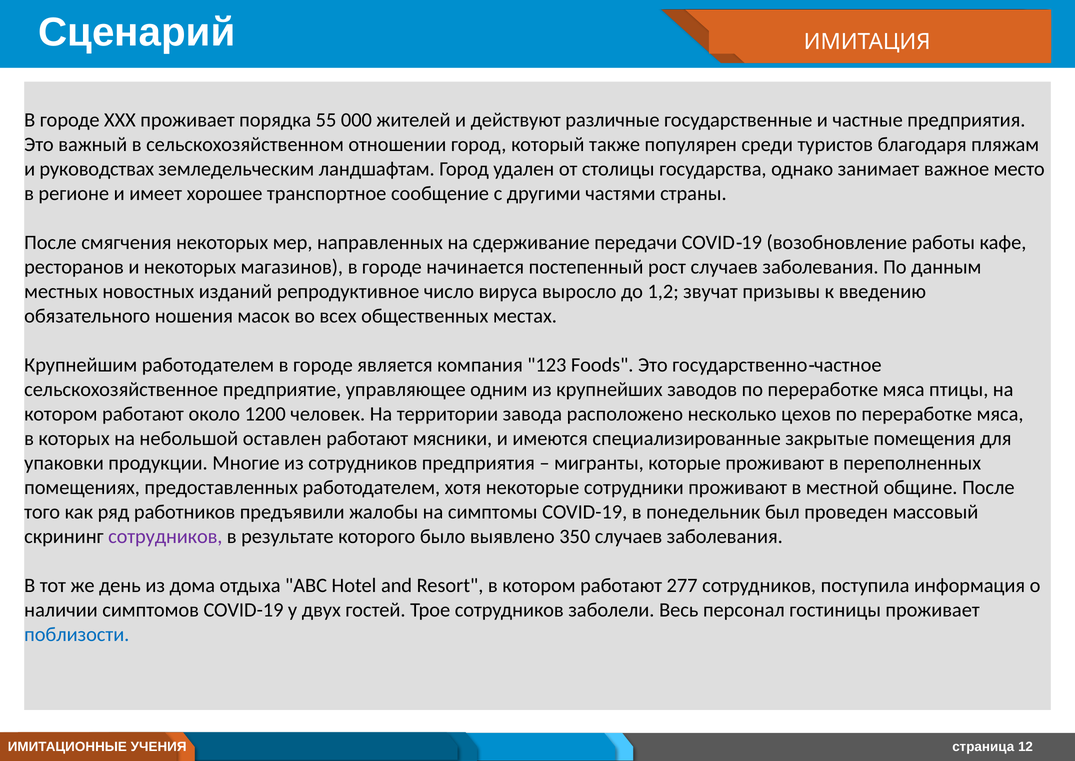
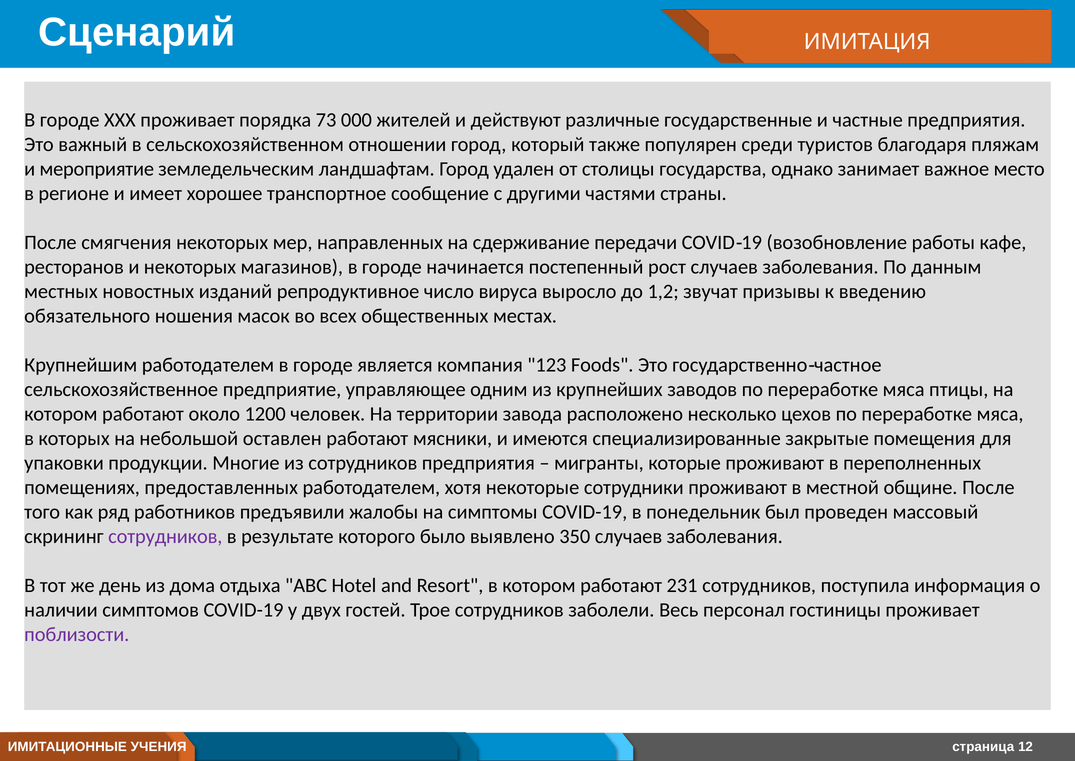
55: 55 -> 73 (326, 120)
руководствах: руководствах -> мероприятие (97, 169)
277: 277 -> 231 (682, 585)
поблизости colour: blue -> purple (77, 634)
